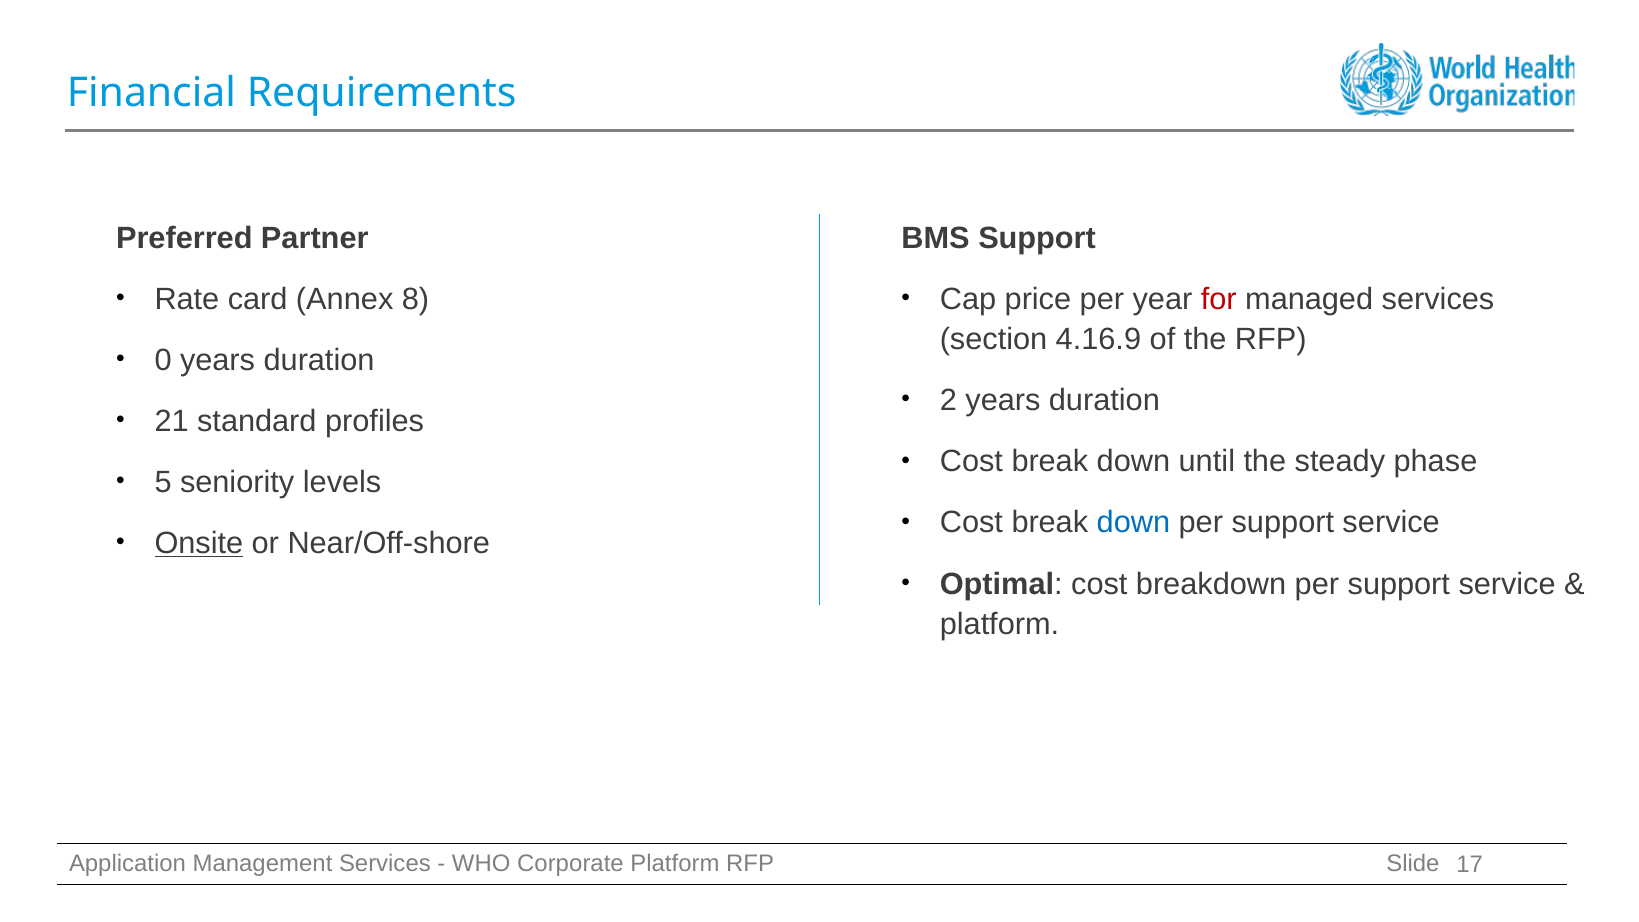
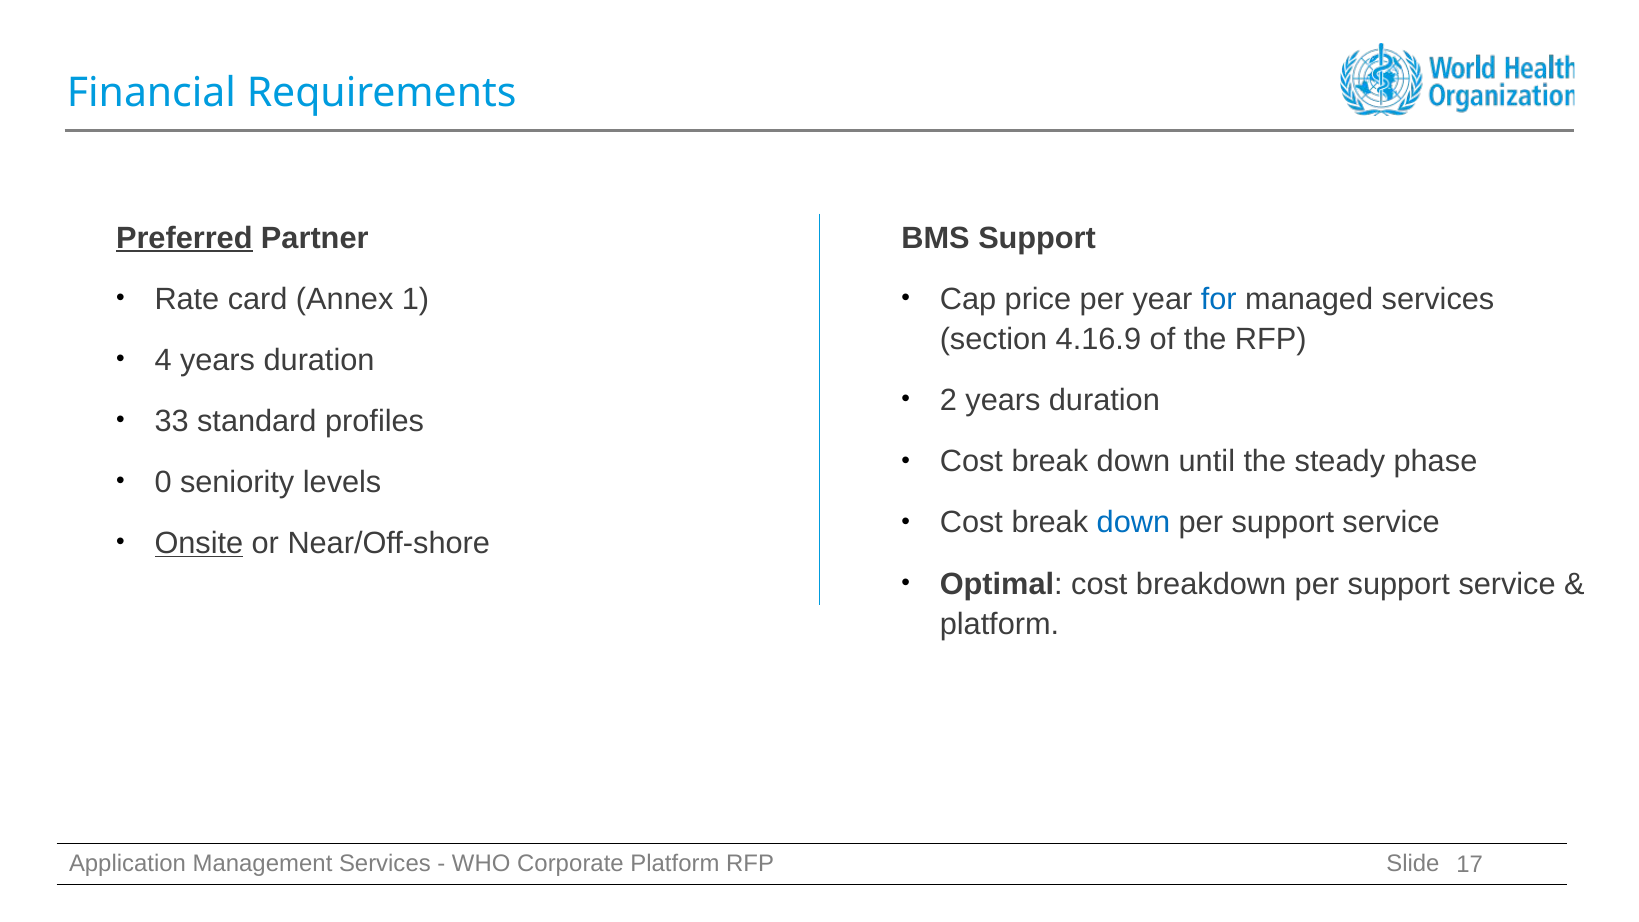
Preferred underline: none -> present (184, 238)
8: 8 -> 1 (415, 299)
for colour: red -> blue (1219, 299)
0: 0 -> 4 (163, 360)
21: 21 -> 33 (172, 421)
5: 5 -> 0 (163, 482)
